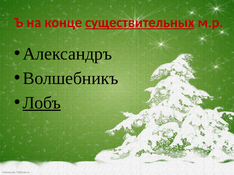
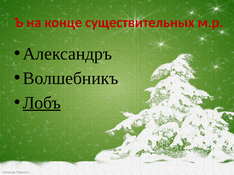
существительных underline: present -> none (140, 23)
